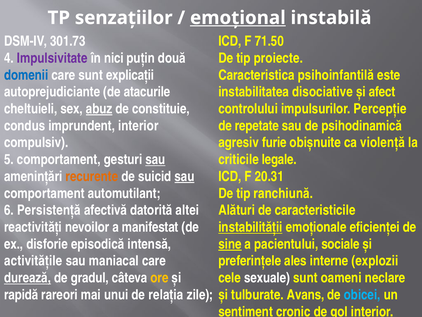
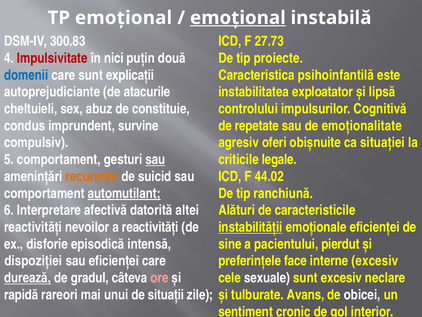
TP senzaţiilor: senzaţiilor -> emoţional (124, 18)
301.73: 301.73 -> 300.83 (68, 41)
71.50: 71.50 -> 27.73 (269, 41)
Impulsivitate colour: purple -> red (52, 58)
disociative: disociative -> exploatator (323, 92)
afect: afect -> lipsă (382, 92)
abuz underline: present -> none (99, 109)
Percepţie: Percepţie -> Cognitivă (380, 109)
imprundent interior: interior -> survine (138, 126)
psihodinamică: psihodinamică -> emoţionalitate (362, 126)
furie: furie -> oferi (274, 142)
violenţă: violenţă -> situaţiei (382, 142)
sau underline: present -> none (184, 176)
20.31: 20.31 -> 44.02 (269, 176)
automutilant underline: none -> present (124, 193)
Persistenţă: Persistenţă -> Interpretare (49, 210)
a manifestat: manifestat -> reactivităţi (150, 227)
sine underline: present -> none (230, 244)
sociale: sociale -> pierdut (341, 244)
activităţile: activităţile -> dispoziţiei (33, 261)
sau maniacal: maniacal -> eficienţei (114, 261)
ales: ales -> face (296, 261)
interne explozii: explozii -> excesiv (375, 261)
ore colour: yellow -> pink (159, 277)
sunt oameni: oameni -> excesiv (341, 277)
relaţia: relaţia -> situaţii (166, 294)
obicei colour: light blue -> white (362, 294)
